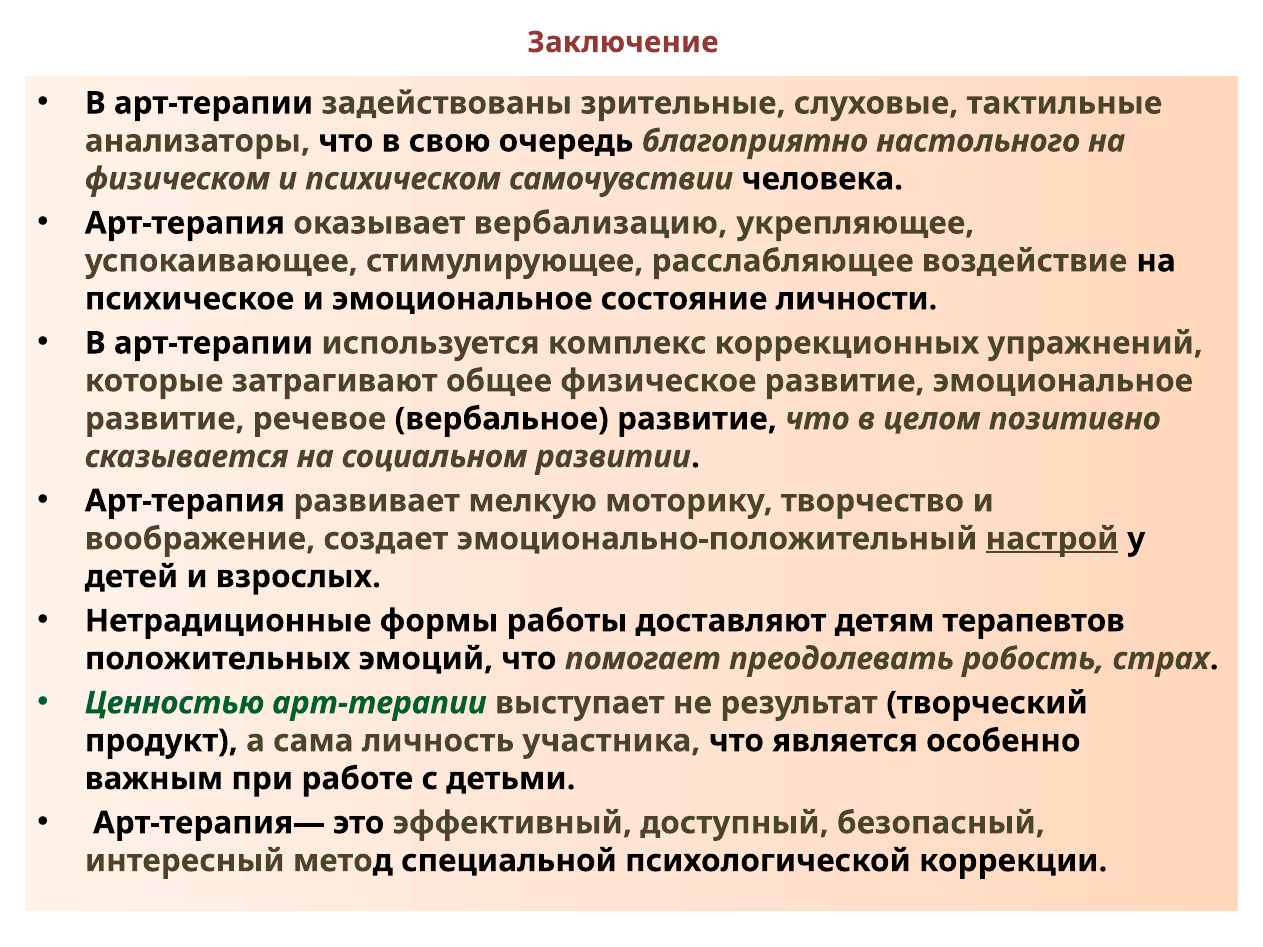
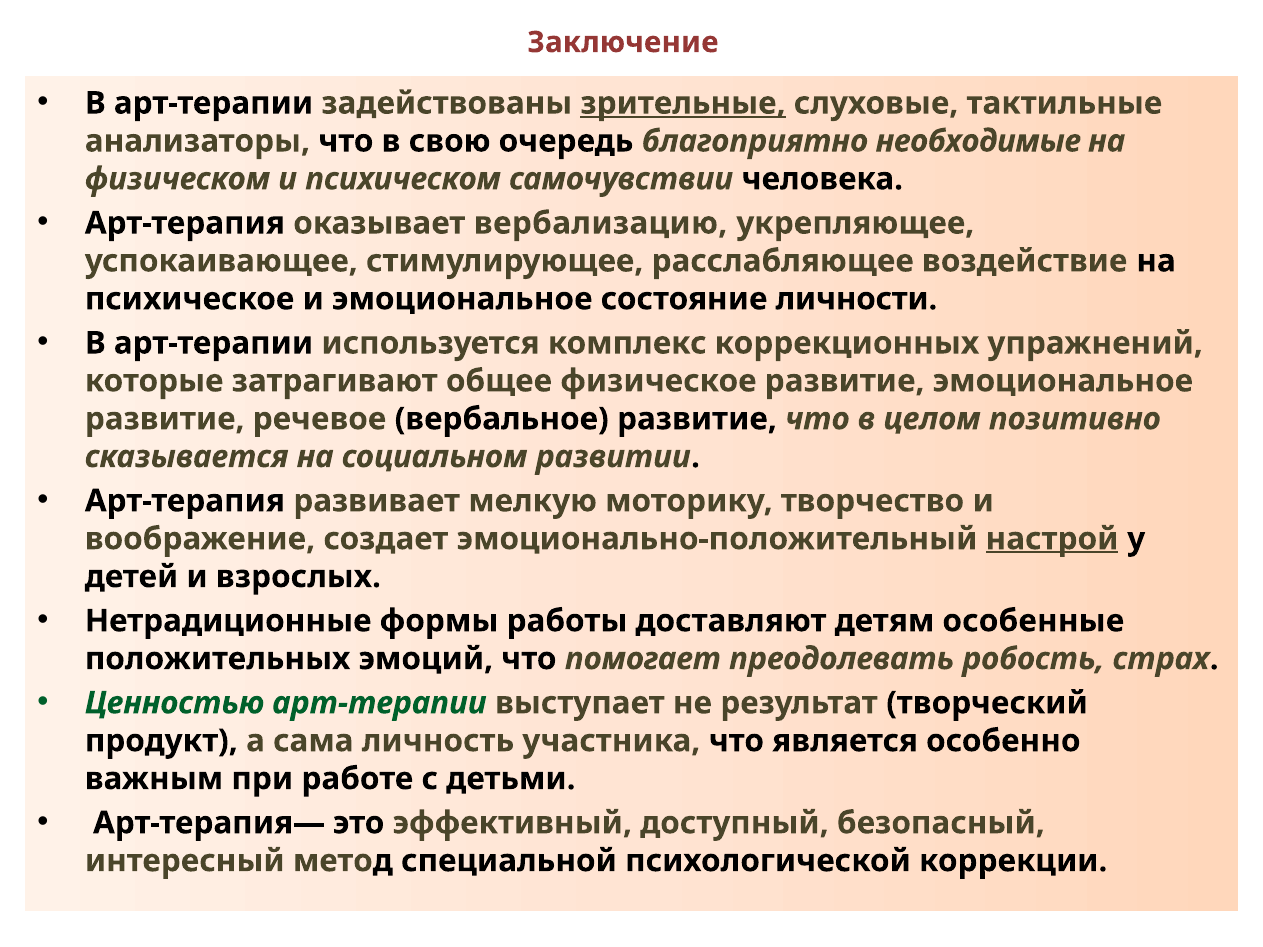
зрительные underline: none -> present (683, 103)
настольного: настольного -> необходимые (978, 141)
терапевтов: терапевтов -> особенные (1033, 621)
